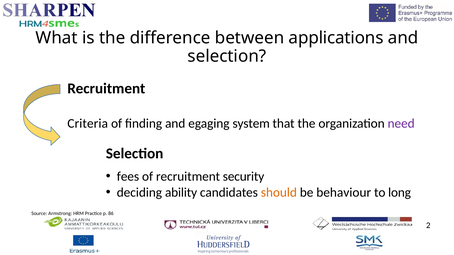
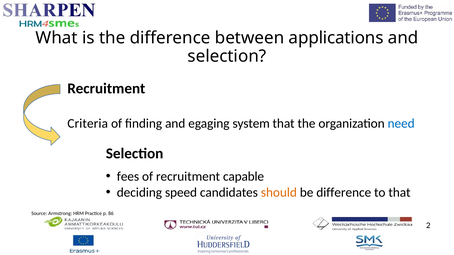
need colour: purple -> blue (401, 124)
security: security -> capable (244, 177)
ability: ability -> speed (181, 193)
be behaviour: behaviour -> difference (344, 193)
to long: long -> that (399, 193)
